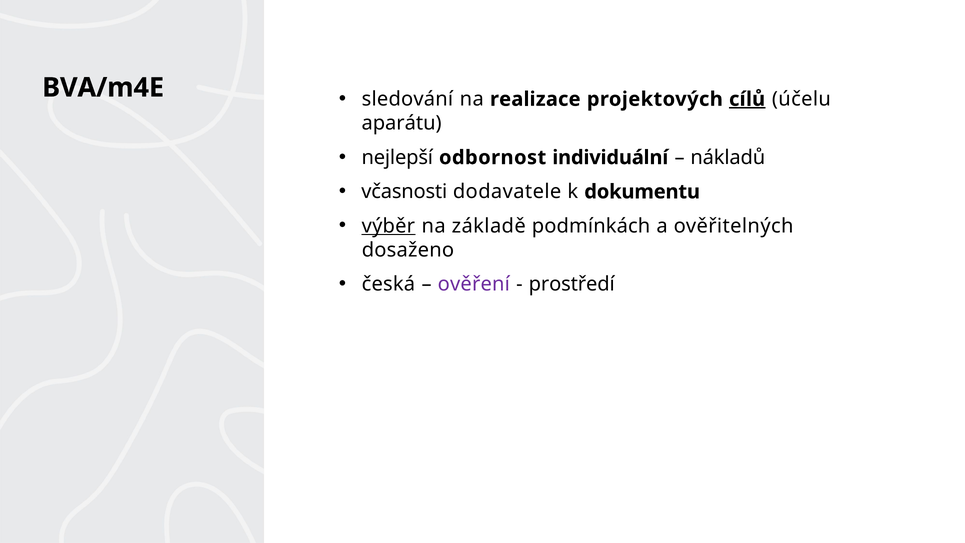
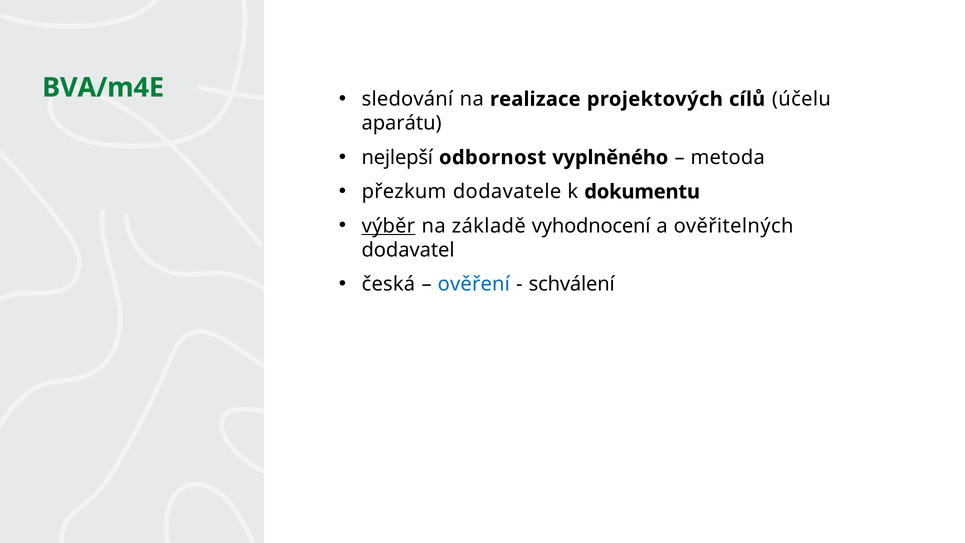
BVA/m4E colour: black -> green (103, 88)
cílů underline: present -> none (747, 99)
individuální: individuální -> vyplněného (610, 157)
nákladů: nákladů -> metoda (728, 157)
včasnosti: včasnosti -> přezkum (404, 192)
podmínkách: podmínkách -> vyhodnocení (591, 226)
dosaženo: dosaženo -> dodavatel (408, 250)
ověření colour: purple -> blue (474, 284)
prostředí: prostředí -> schválení (572, 284)
